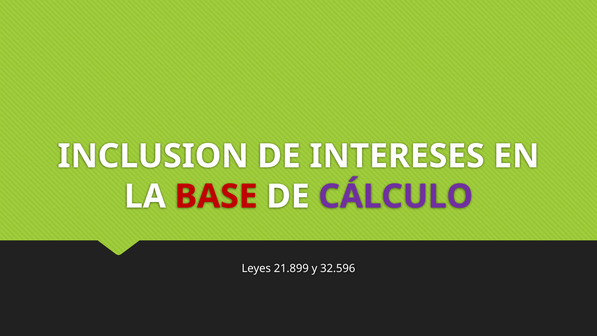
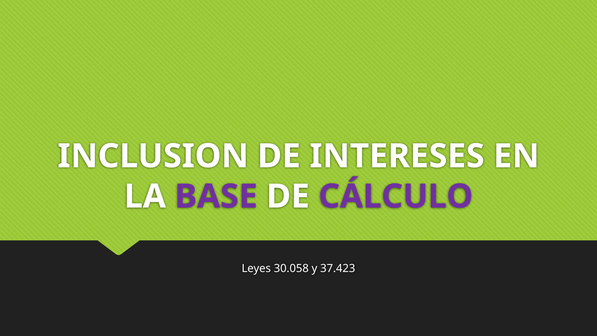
BASE colour: red -> purple (216, 196)
21.899: 21.899 -> 30.058 (291, 268)
32.596: 32.596 -> 37.423 (338, 268)
